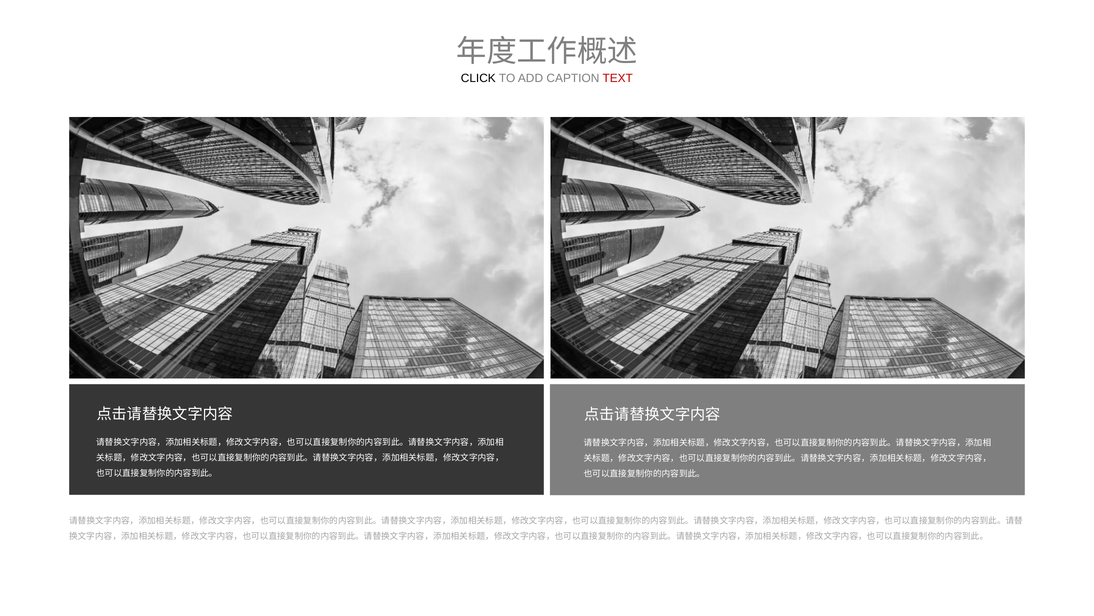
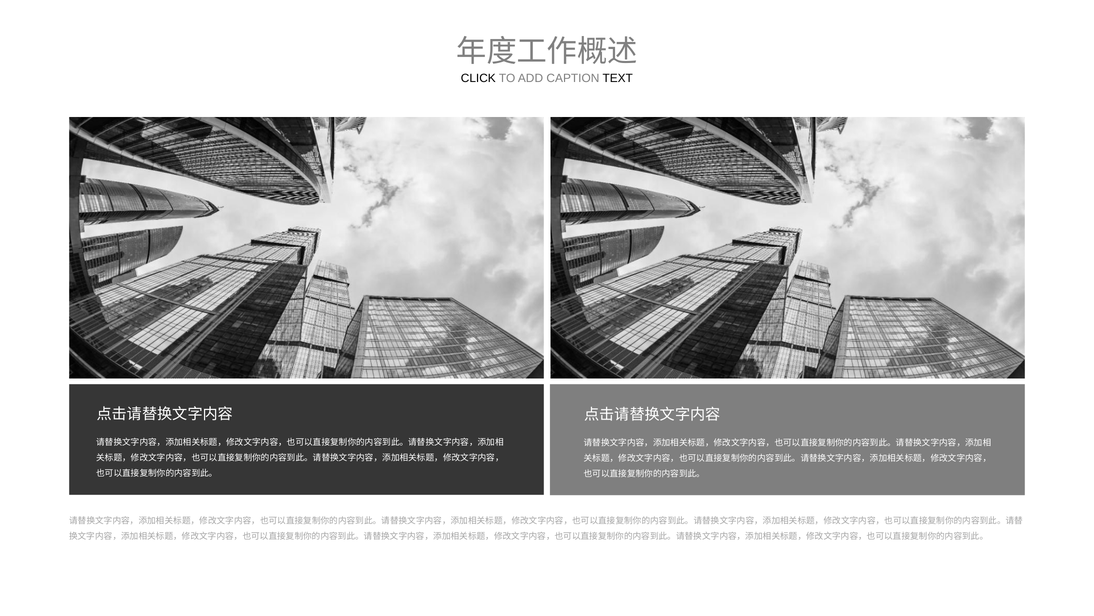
TEXT colour: red -> black (618, 78)
